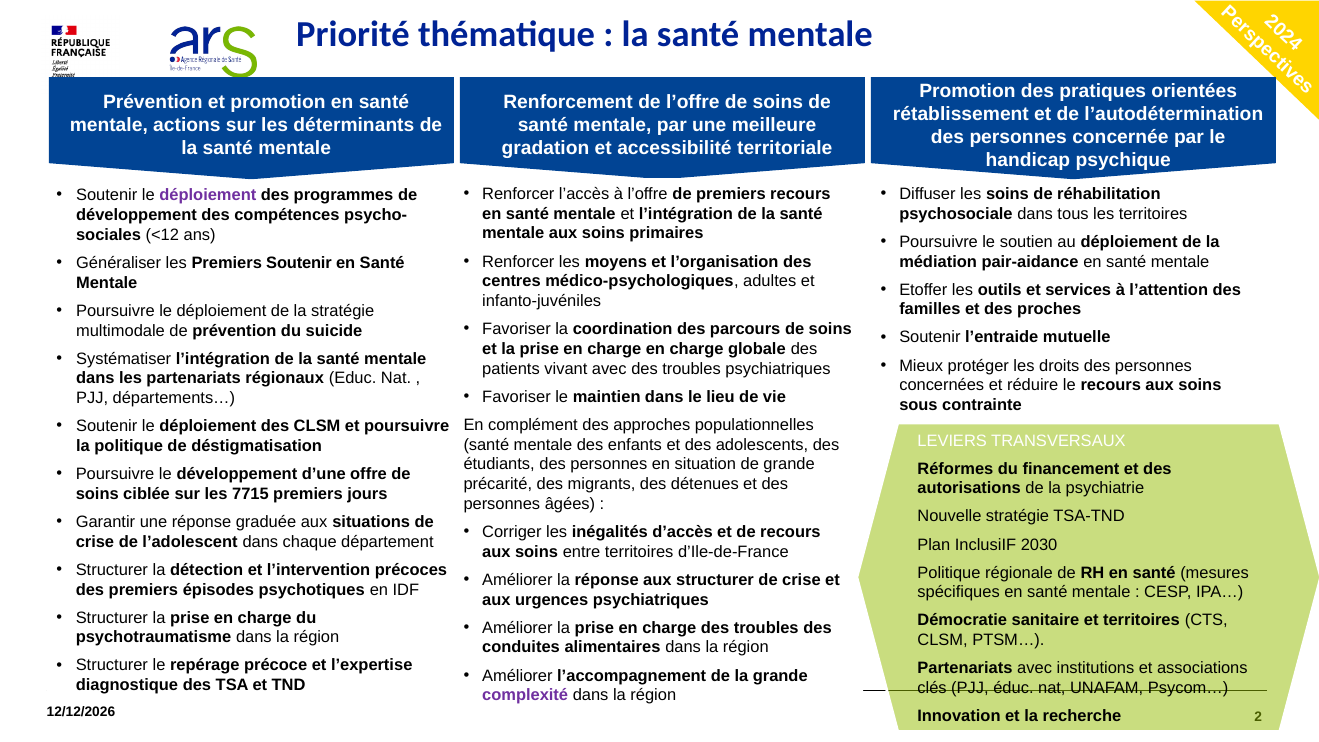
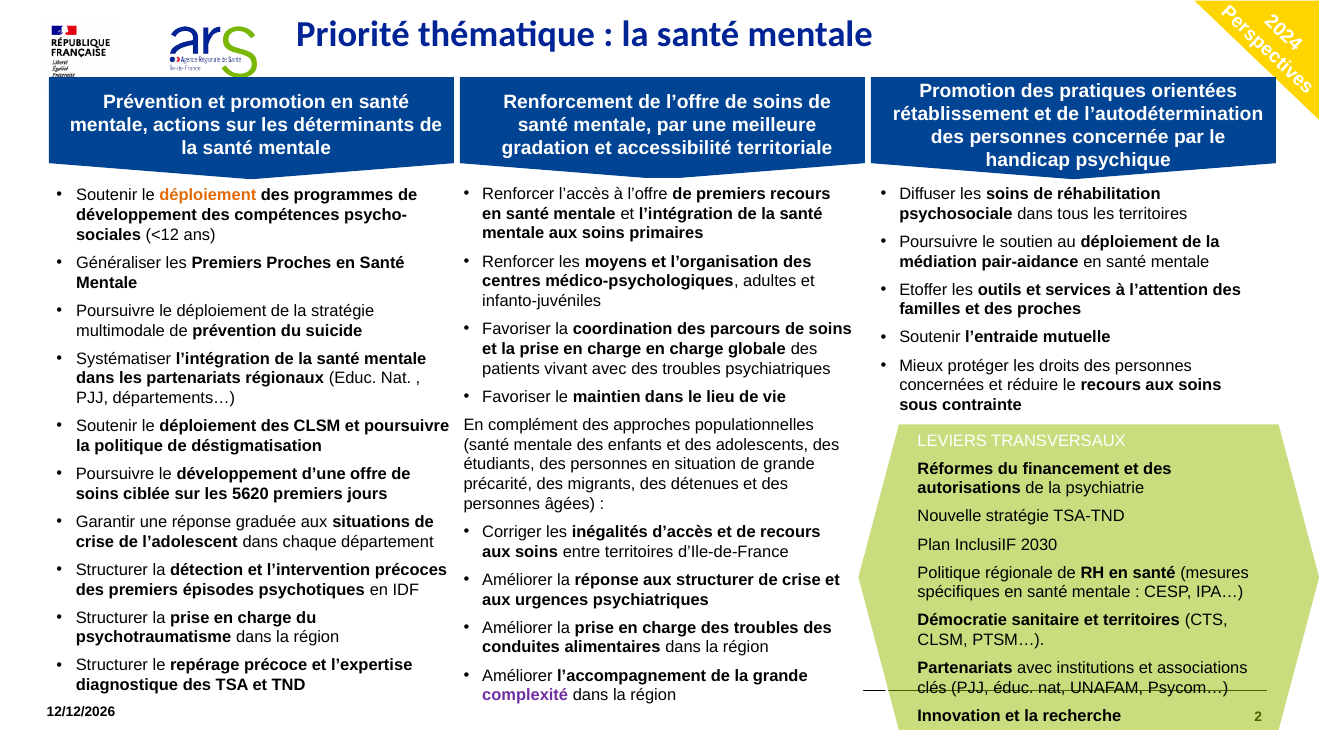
déploiement colour: purple -> orange (208, 195)
Premiers Soutenir: Soutenir -> Proches (299, 263)
7715: 7715 -> 5620 (250, 494)
